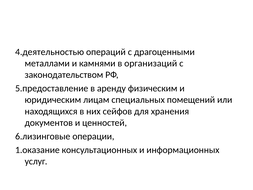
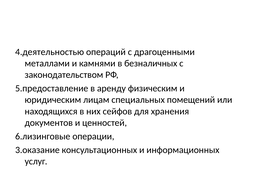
организаций: организаций -> безналичных (151, 63)
1.оказание: 1.оказание -> 3.оказание (37, 150)
